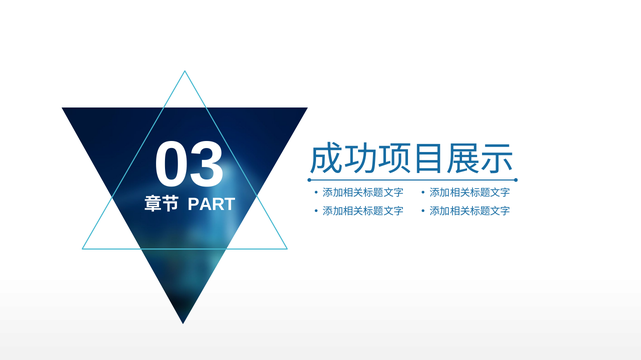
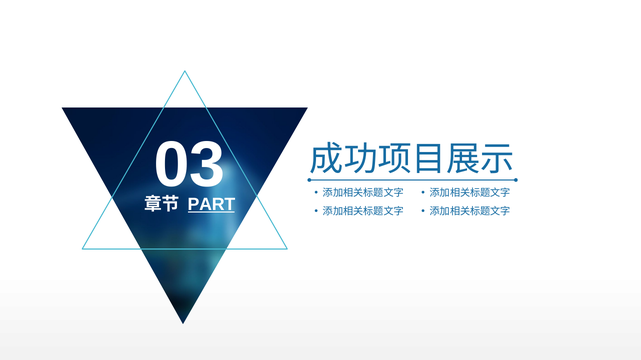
PART underline: none -> present (211, 205)
